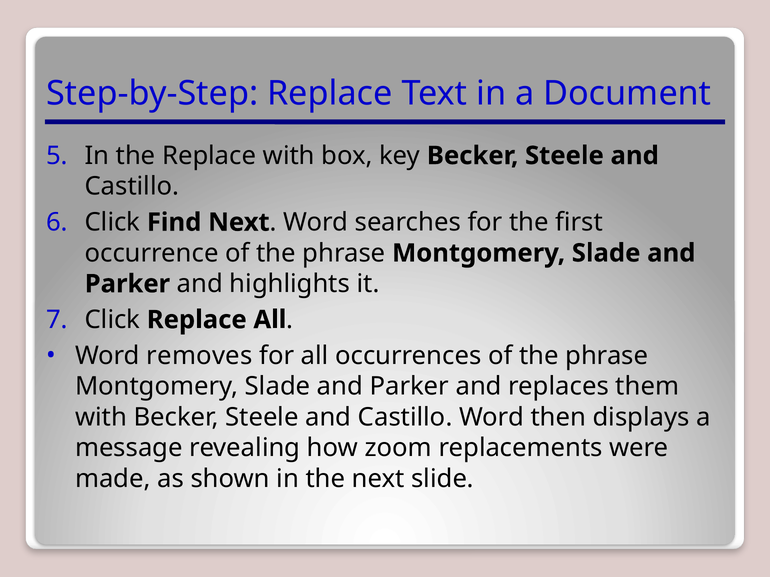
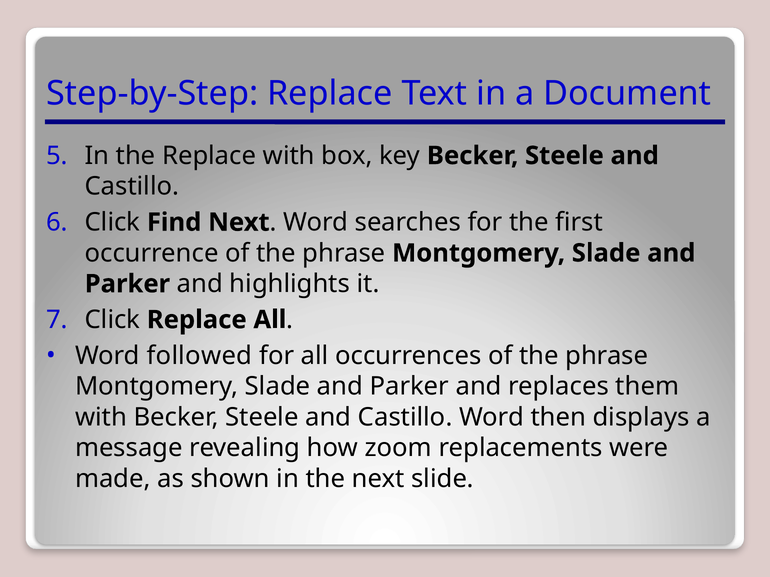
removes: removes -> followed (199, 356)
